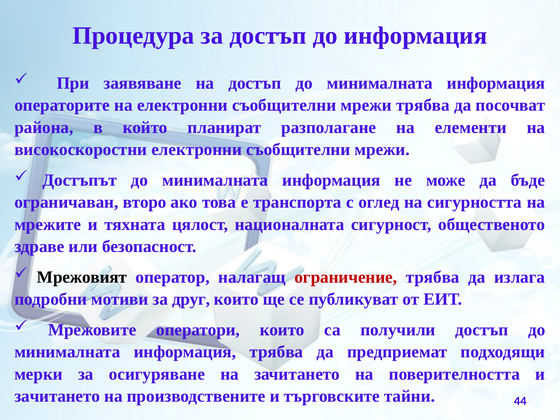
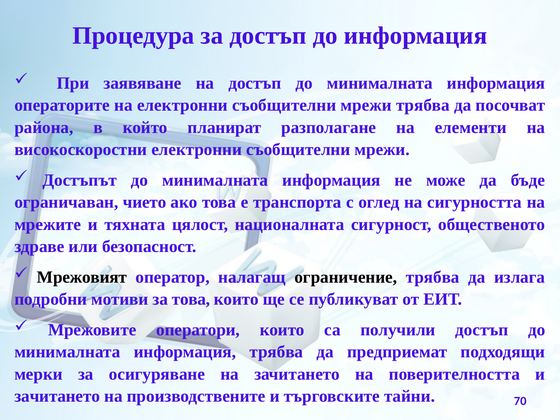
второ: второ -> чието (145, 202)
ограничение colour: red -> black (346, 277)
за друг: друг -> това (191, 299)
44: 44 -> 70 (520, 401)
